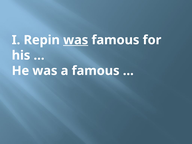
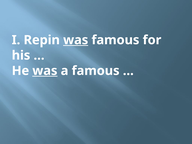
was underline: none -> present (45, 71)
